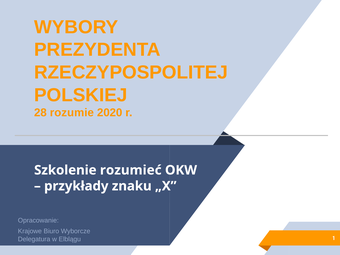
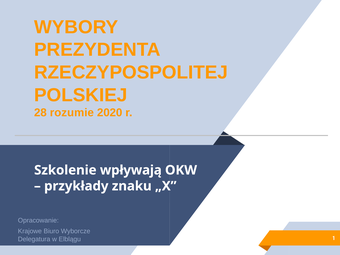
rozumieć: rozumieć -> wpływają (131, 170)
